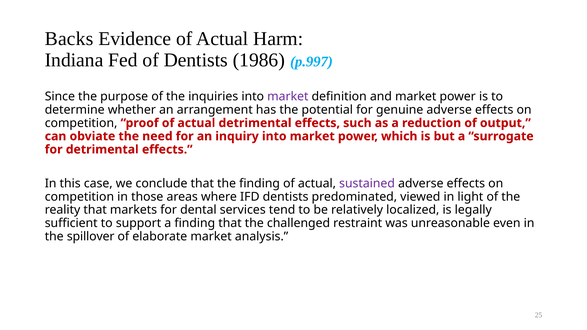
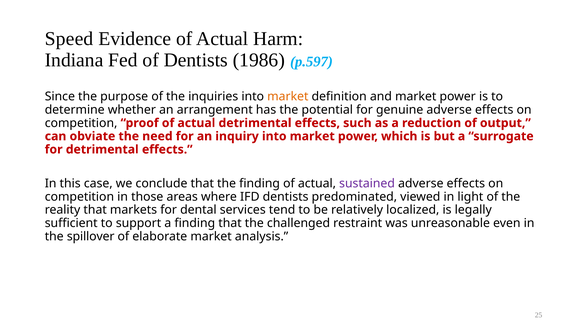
Backs: Backs -> Speed (69, 39)
p.997: p.997 -> p.597 (311, 62)
market colour: purple -> orange (288, 97)
